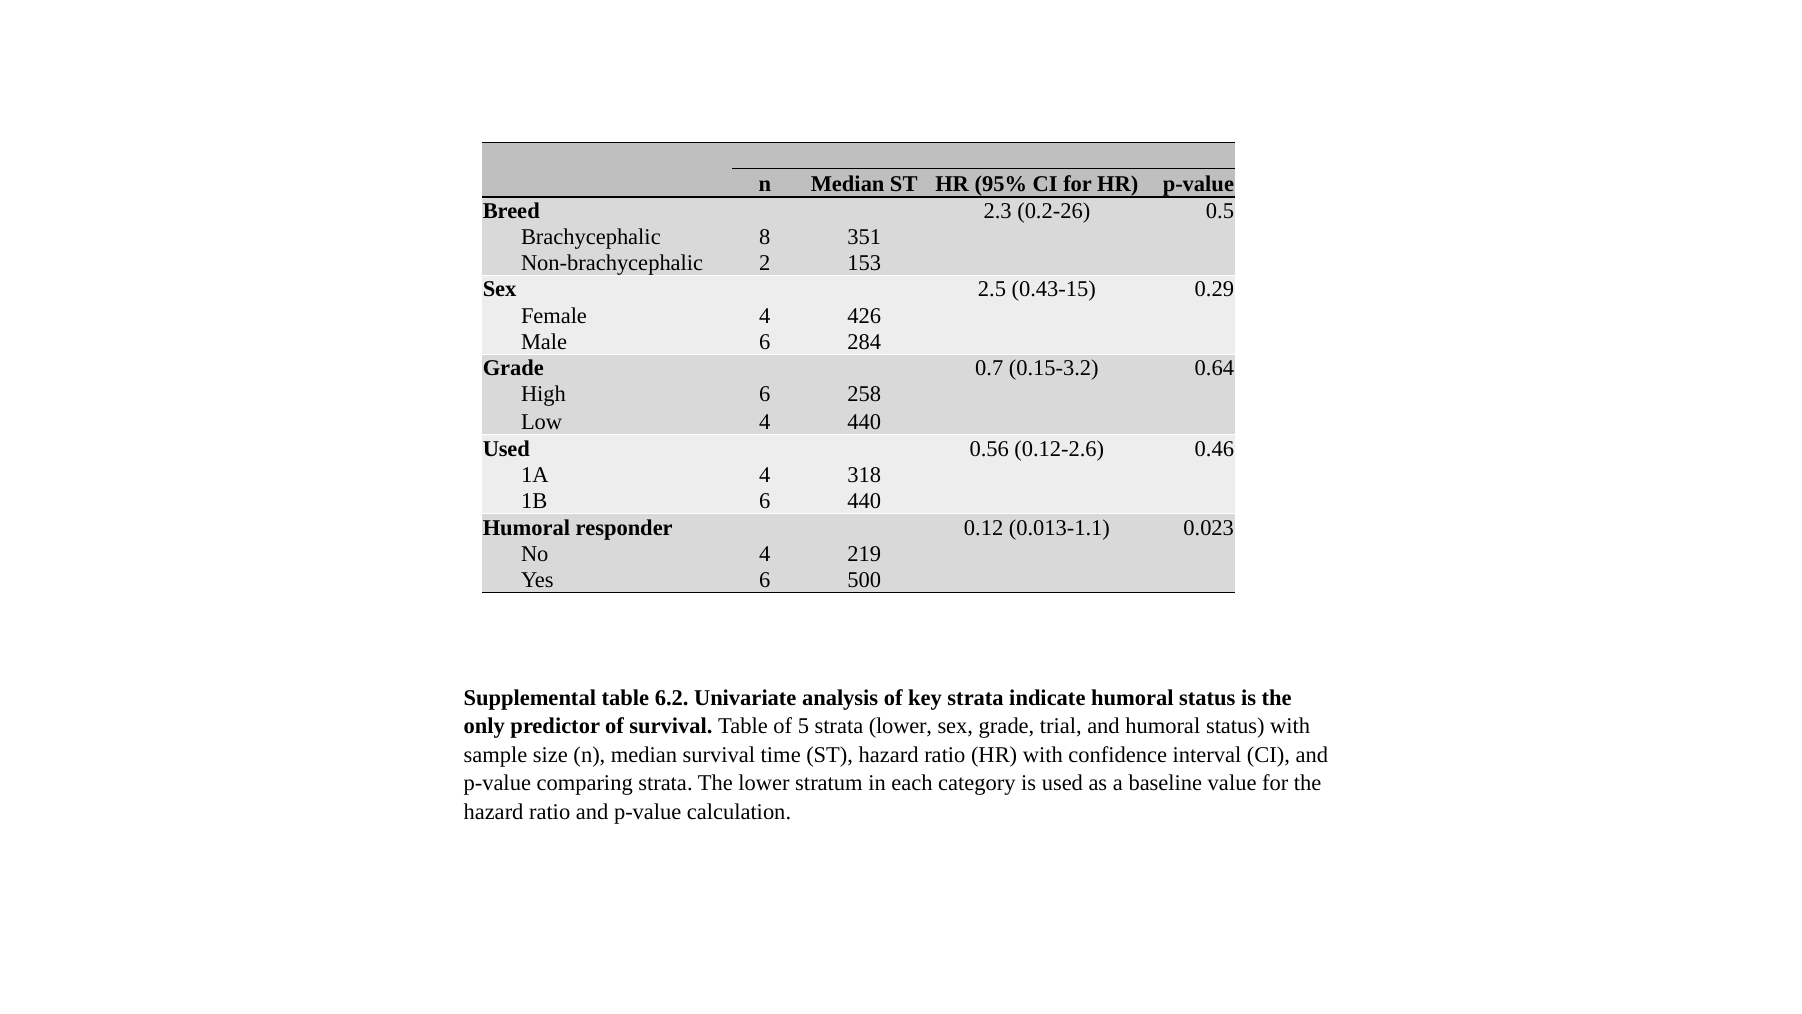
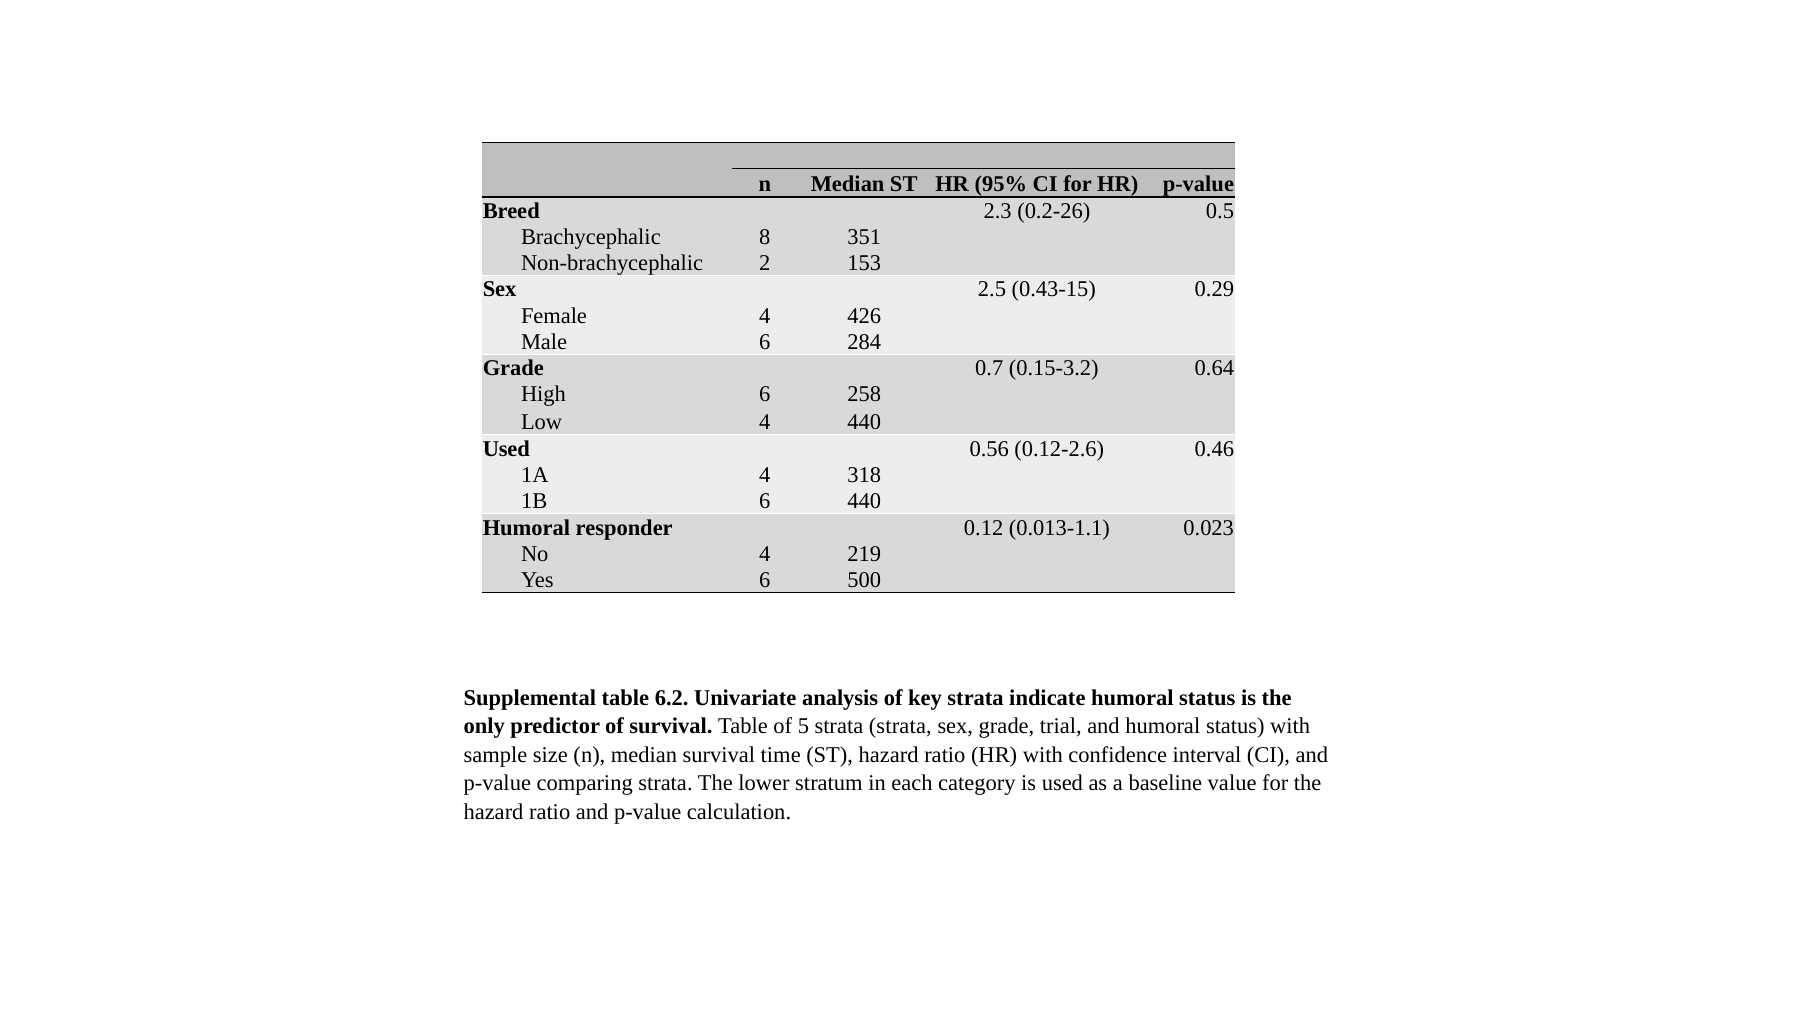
strata lower: lower -> strata (900, 726)
